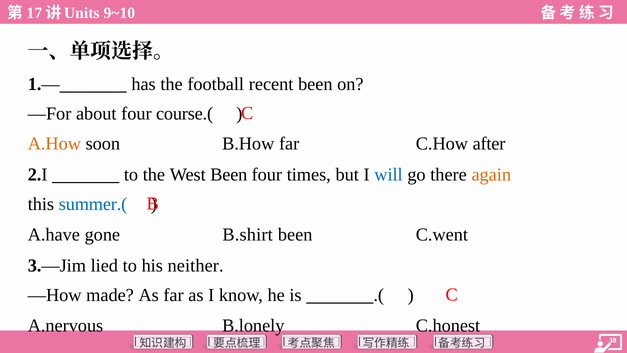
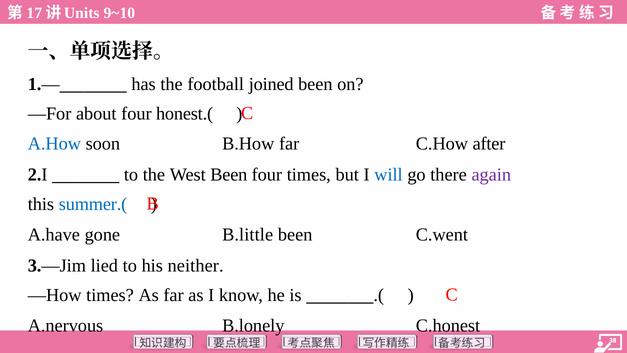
recent: recent -> joined (271, 84)
course.(: course.( -> honest.( (185, 113)
A.How colour: orange -> blue (54, 143)
again colour: orange -> purple (491, 175)
B.shirt: B.shirt -> B.little (248, 234)
—How made: made -> times (110, 295)
